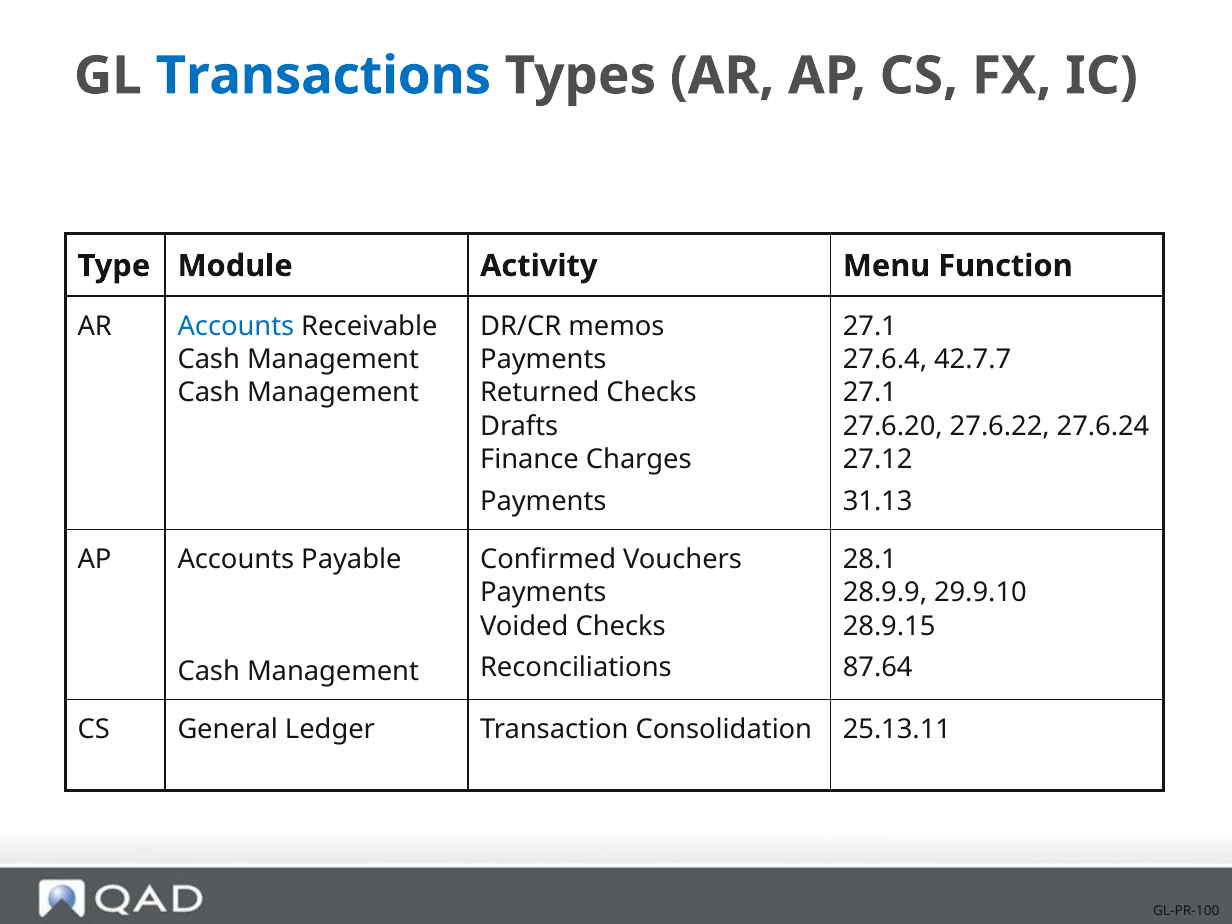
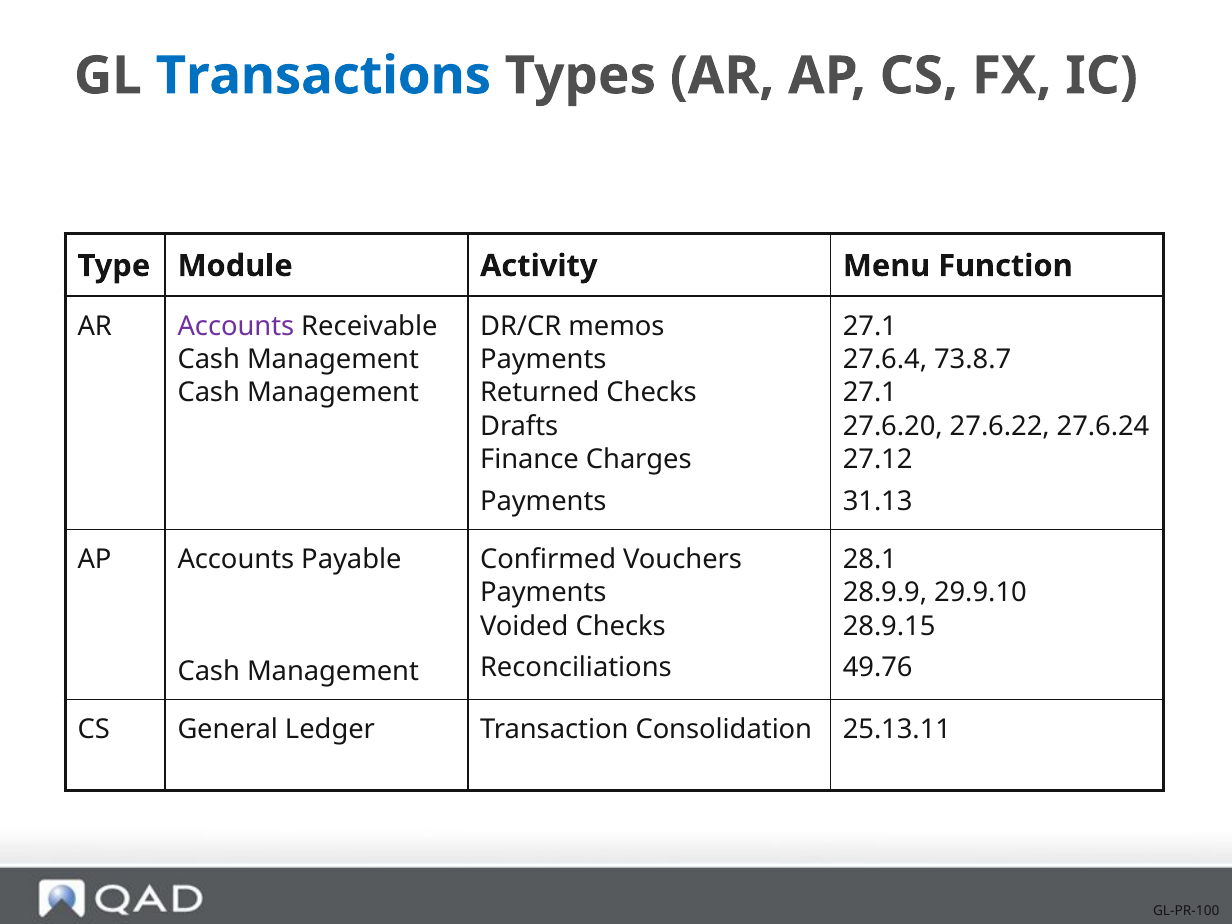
Accounts colour: blue -> purple (236, 326)
42.7.7: 42.7.7 -> 73.8.7 (973, 359)
87.64: 87.64 -> 49.76 (878, 668)
